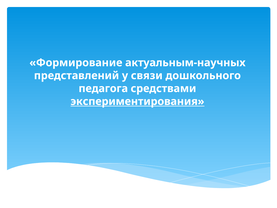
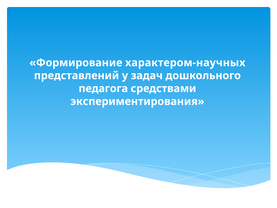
актуальным-научных: актуальным-научных -> характером-научных (185, 63)
связи: связи -> задач (147, 76)
экспериментирования underline: present -> none (137, 101)
